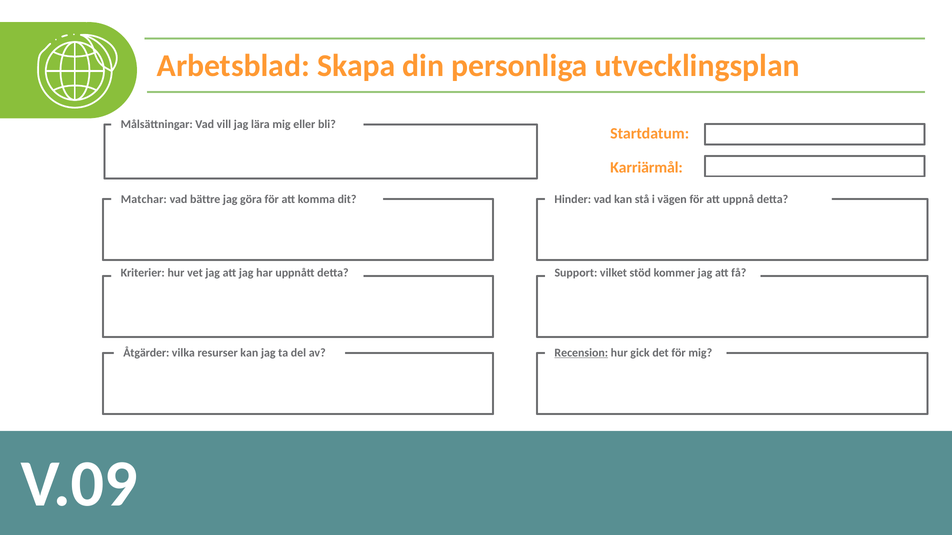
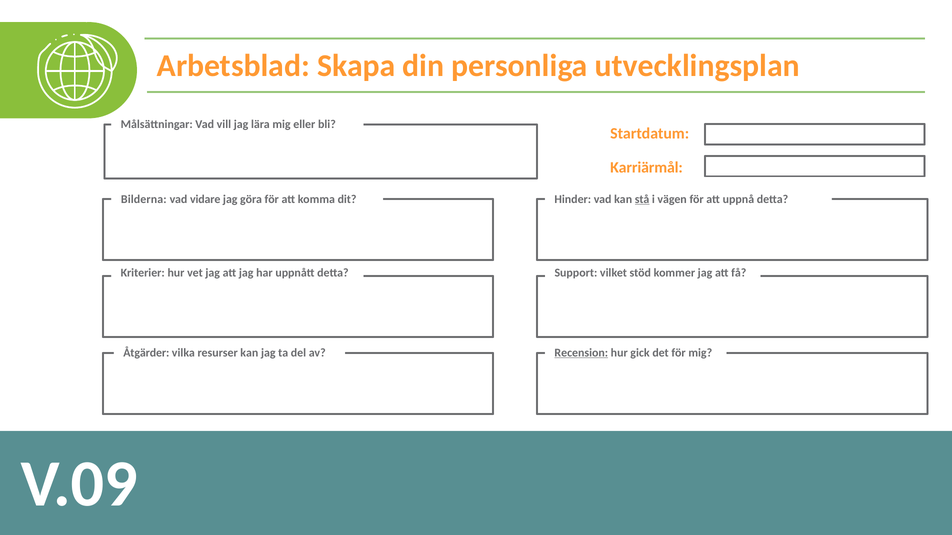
Matchar: Matchar -> Bilderna (144, 199)
bättre: bättre -> vidare (205, 199)
stå underline: none -> present (642, 199)
